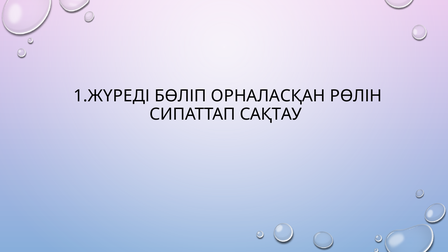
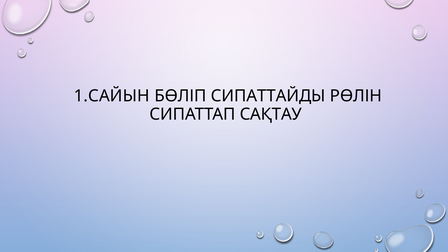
1.ЖҮРЕДІ: 1.ЖҮРЕДІ -> 1.САЙЫН (112, 96)
ОРНАЛАСҚАН: ОРНАЛАСҚАН -> СИПАТТАЙДЫ (268, 96)
